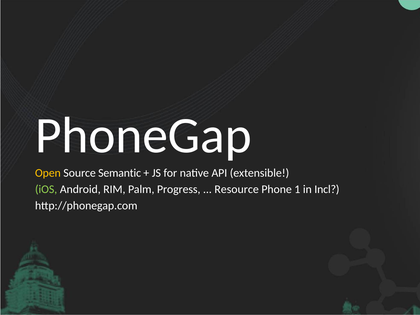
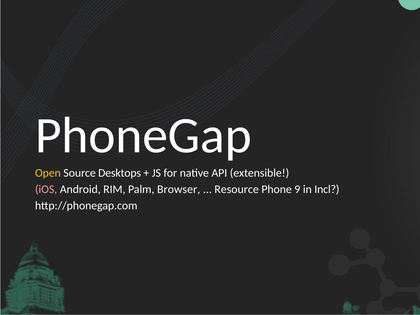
Semantic: Semantic -> Desktops (120, 173)
iOS colour: light green -> pink (46, 189)
Progress: Progress -> Browser (179, 189)
1: 1 -> 9 (297, 189)
